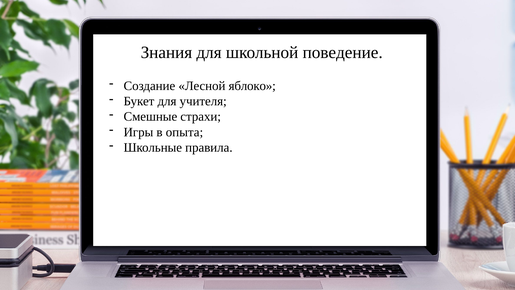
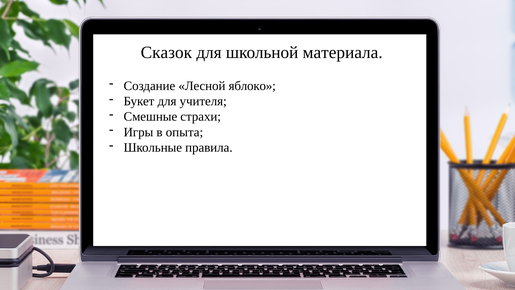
Знания: Знания -> Сказок (166, 53)
поведение: поведение -> материала (343, 53)
